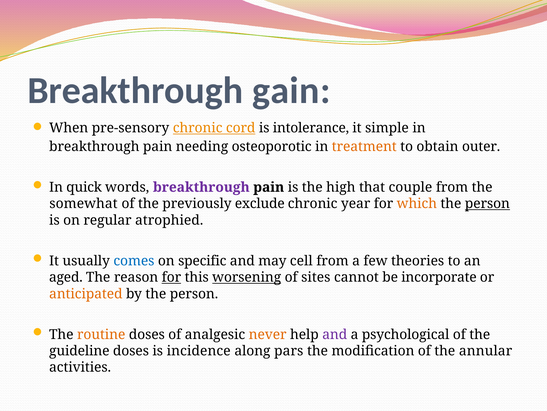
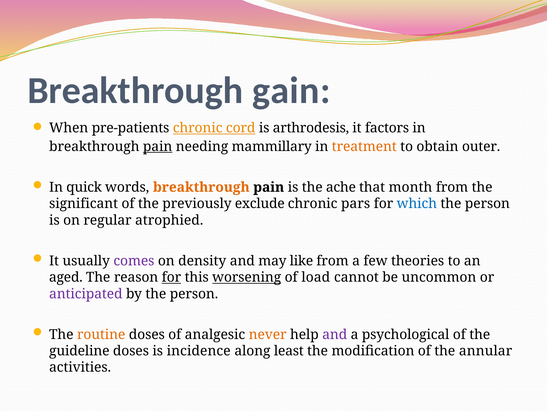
pre-sensory: pre-sensory -> pre-patients (131, 128)
intolerance: intolerance -> arthrodesis (311, 128)
simple: simple -> factors (387, 128)
pain underline: none -> present (158, 146)
osteoporotic: osteoporotic -> mammillary (272, 146)
breakthrough colour: purple -> orange (201, 187)
high: high -> ache (341, 187)
couple: couple -> month (410, 187)
somewhat: somewhat -> significant (84, 203)
year: year -> pars (356, 203)
which colour: orange -> blue (417, 203)
person underline: present -> none (487, 203)
comes colour: blue -> purple (134, 260)
specific: specific -> density (202, 260)
cell: cell -> like (301, 260)
sites: sites -> load (316, 277)
incorporate: incorporate -> uncommon (439, 277)
anticipated colour: orange -> purple (86, 293)
pars: pars -> least (289, 350)
